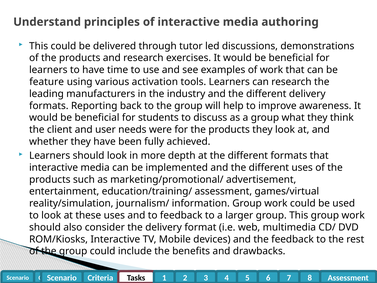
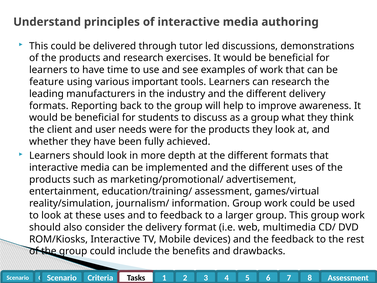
activation: activation -> important (155, 82)
